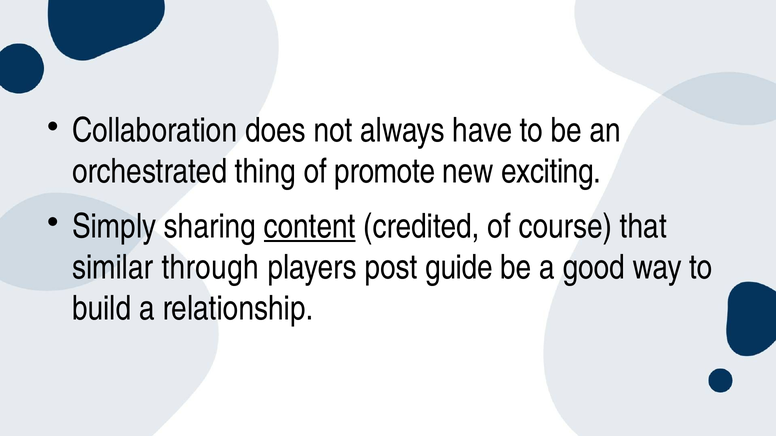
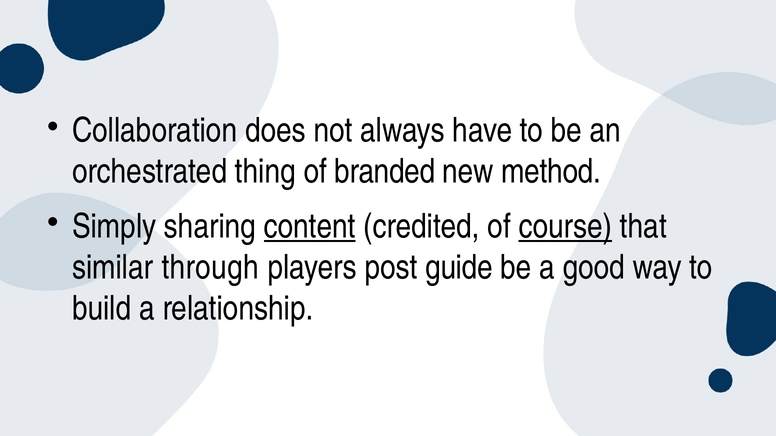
promote: promote -> branded (385, 172)
exciting: exciting -> method (551, 172)
course underline: none -> present (565, 227)
